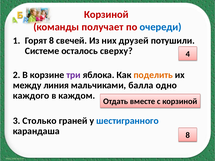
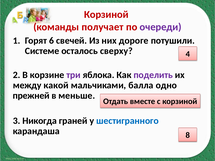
очереди colour: blue -> purple (161, 27)
Горят 8: 8 -> 6 (52, 41)
друзей: друзей -> дороге (134, 41)
поделить colour: orange -> purple (153, 75)
линия: линия -> какой (56, 85)
каждого: каждого -> прежней (31, 96)
каждом: каждом -> меньше (77, 96)
Столько: Столько -> Никогда (40, 121)
